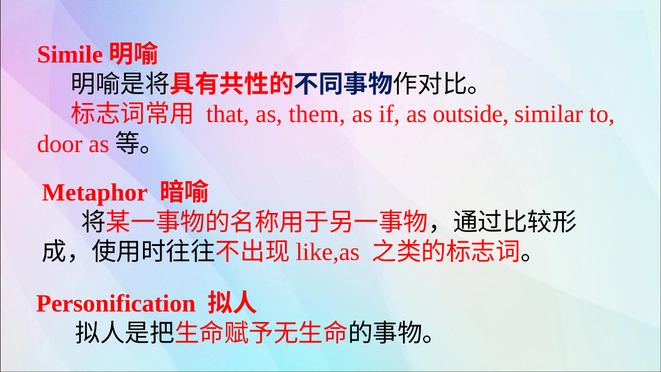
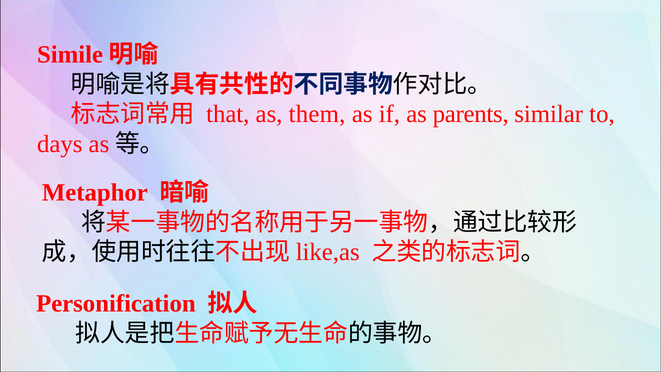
outside: outside -> parents (471, 114)
door: door -> days (60, 144)
